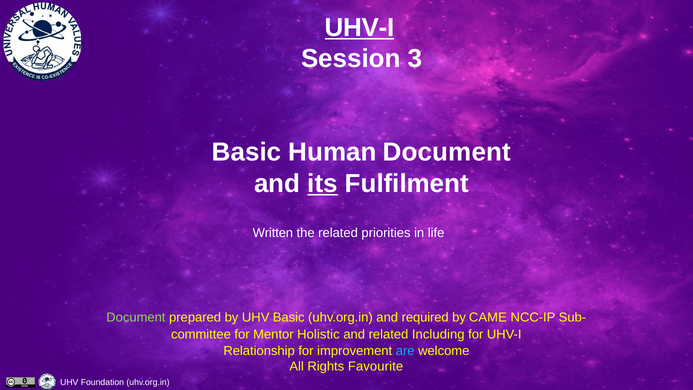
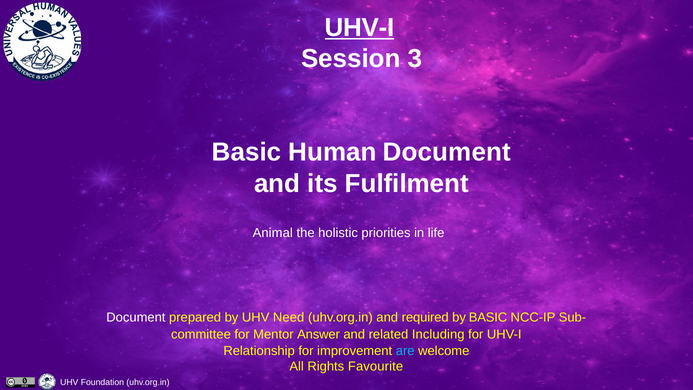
its underline: present -> none (323, 184)
Written: Written -> Animal (273, 233)
the related: related -> holistic (338, 233)
Document colour: light green -> white (136, 318)
UHV Basic: Basic -> Need (289, 318)
by CAME: CAME -> BASIC (488, 318)
Holistic: Holistic -> Answer (319, 334)
